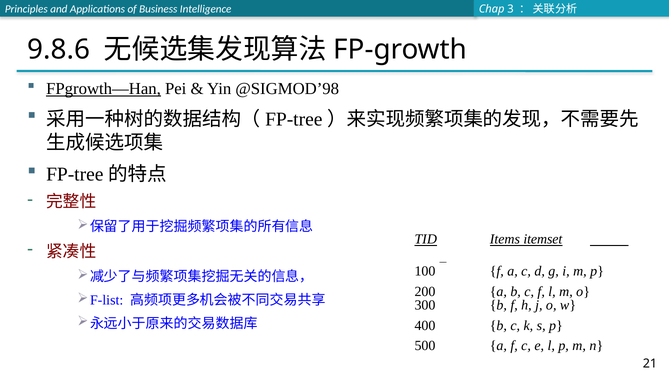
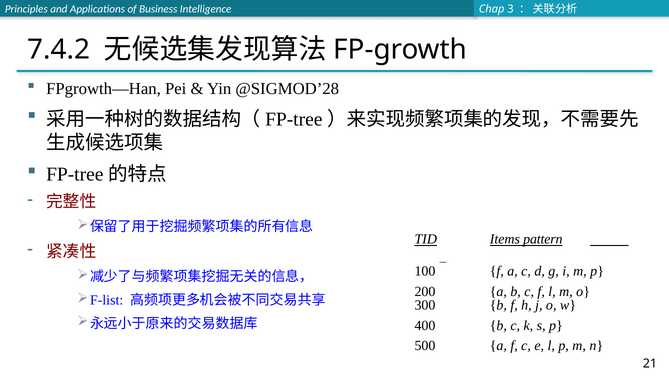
9.8.6: 9.8.6 -> 7.4.2 (59, 50)
FPgrowth—Han underline: present -> none (104, 89)
@SIGMOD’98: @SIGMOD’98 -> @SIGMOD’28 (287, 89)
itemset: itemset -> pattern (543, 239)
